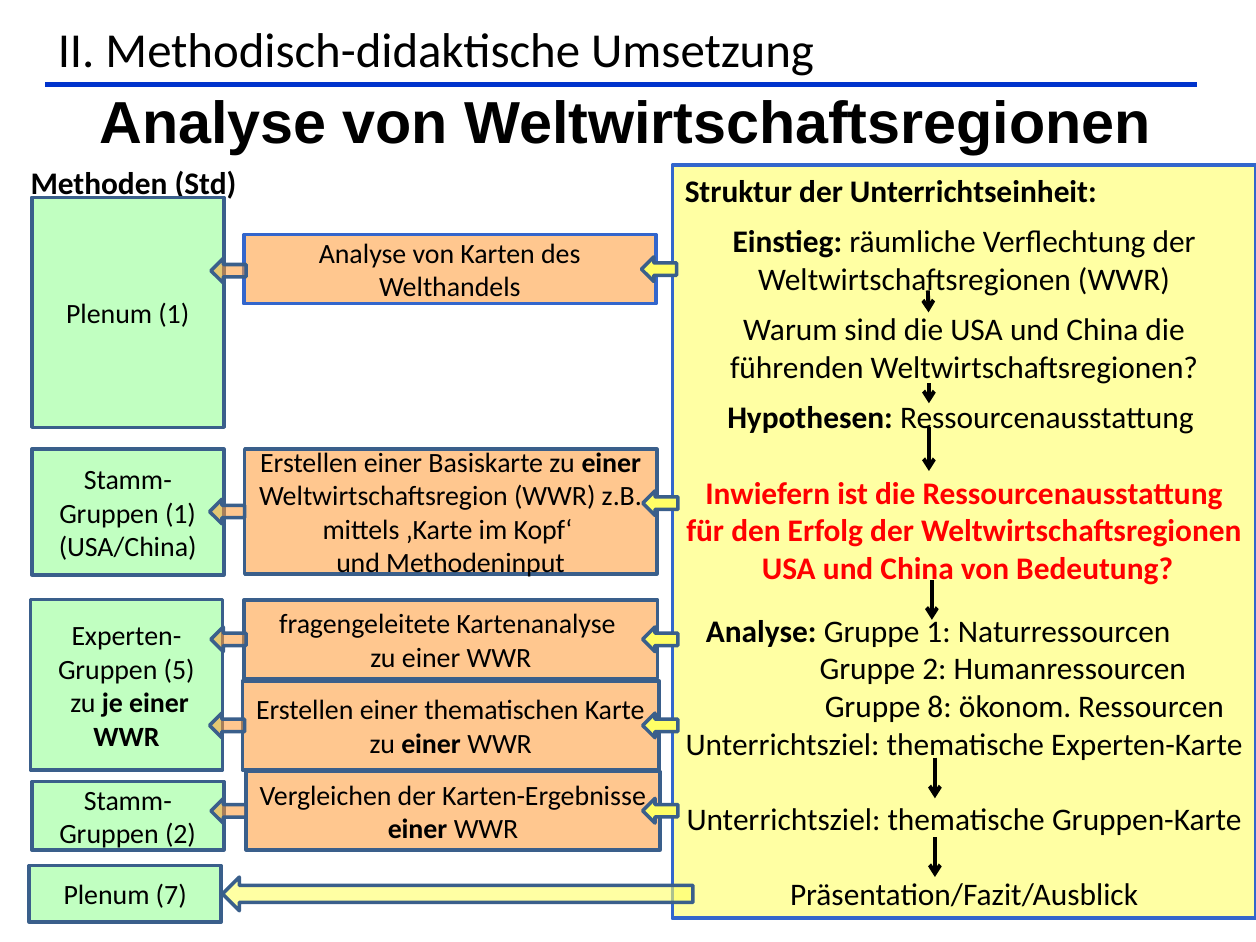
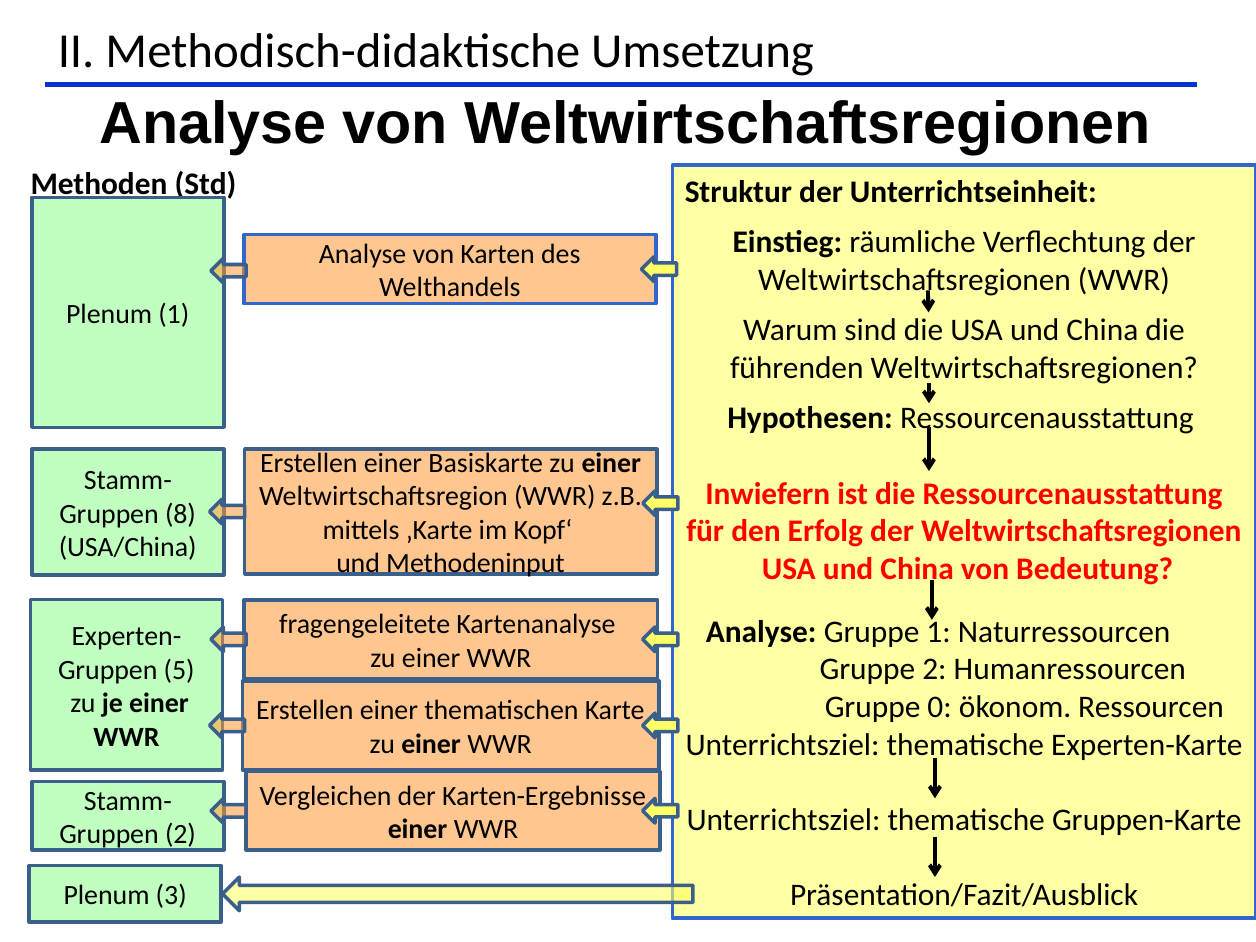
Gruppen 1: 1 -> 8 (180, 514)
8: 8 -> 0 (940, 707)
7: 7 -> 3 (171, 896)
